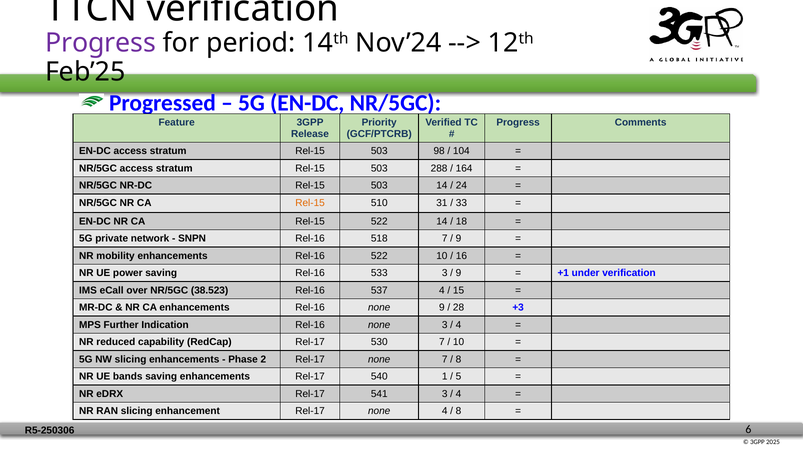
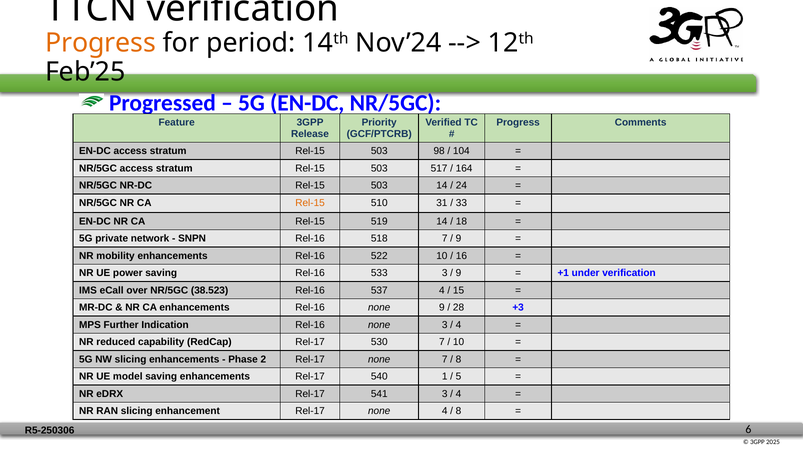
Progress colour: purple -> orange (100, 43)
288: 288 -> 517 (439, 168)
Rel-15 522: 522 -> 519 (379, 221)
bands: bands -> model (128, 376)
